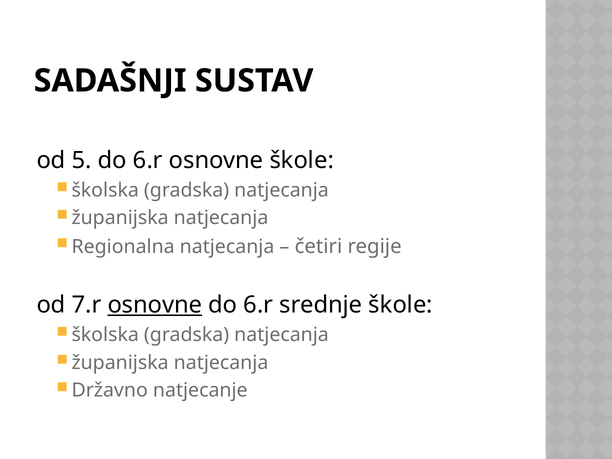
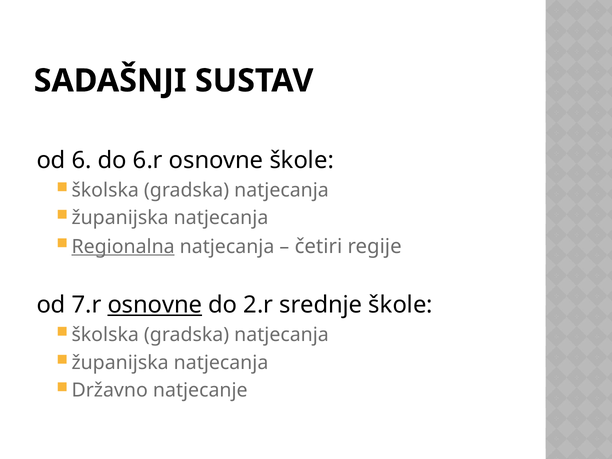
5: 5 -> 6 (82, 160)
Regionalna underline: none -> present (123, 247)
6.r: 6.r -> 2.r (258, 305)
